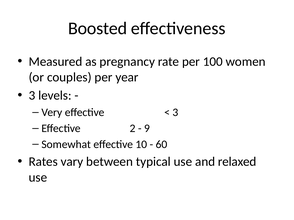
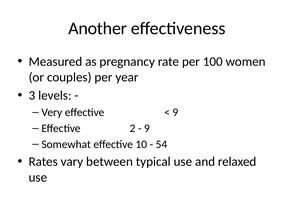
Boosted: Boosted -> Another (98, 28)
3: 3 -> 9 (175, 113)
60: 60 -> 54 (162, 145)
